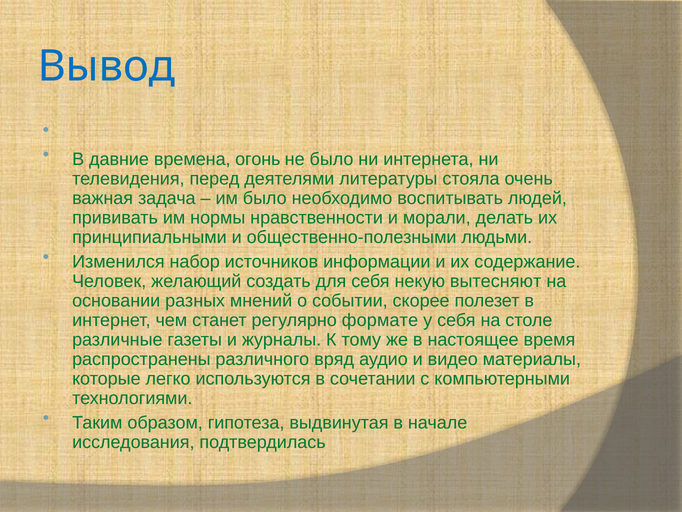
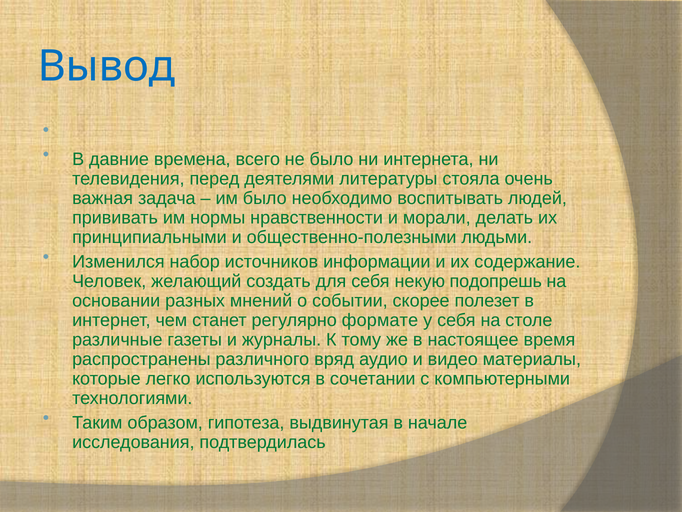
огонь: огонь -> всего (258, 159)
вытесняют: вытесняют -> подопрешь (496, 281)
